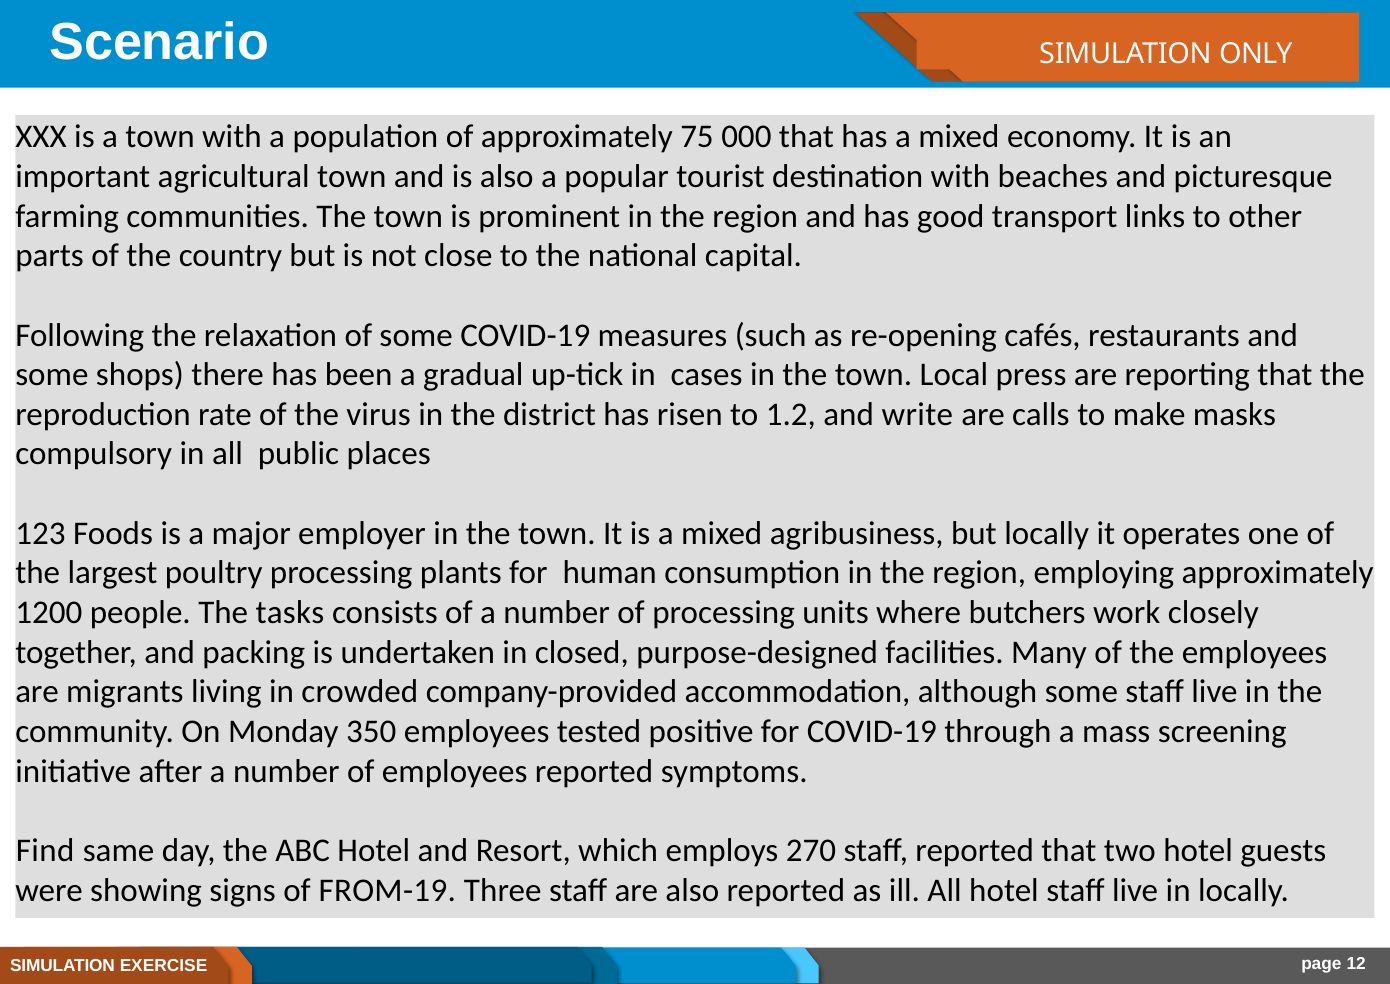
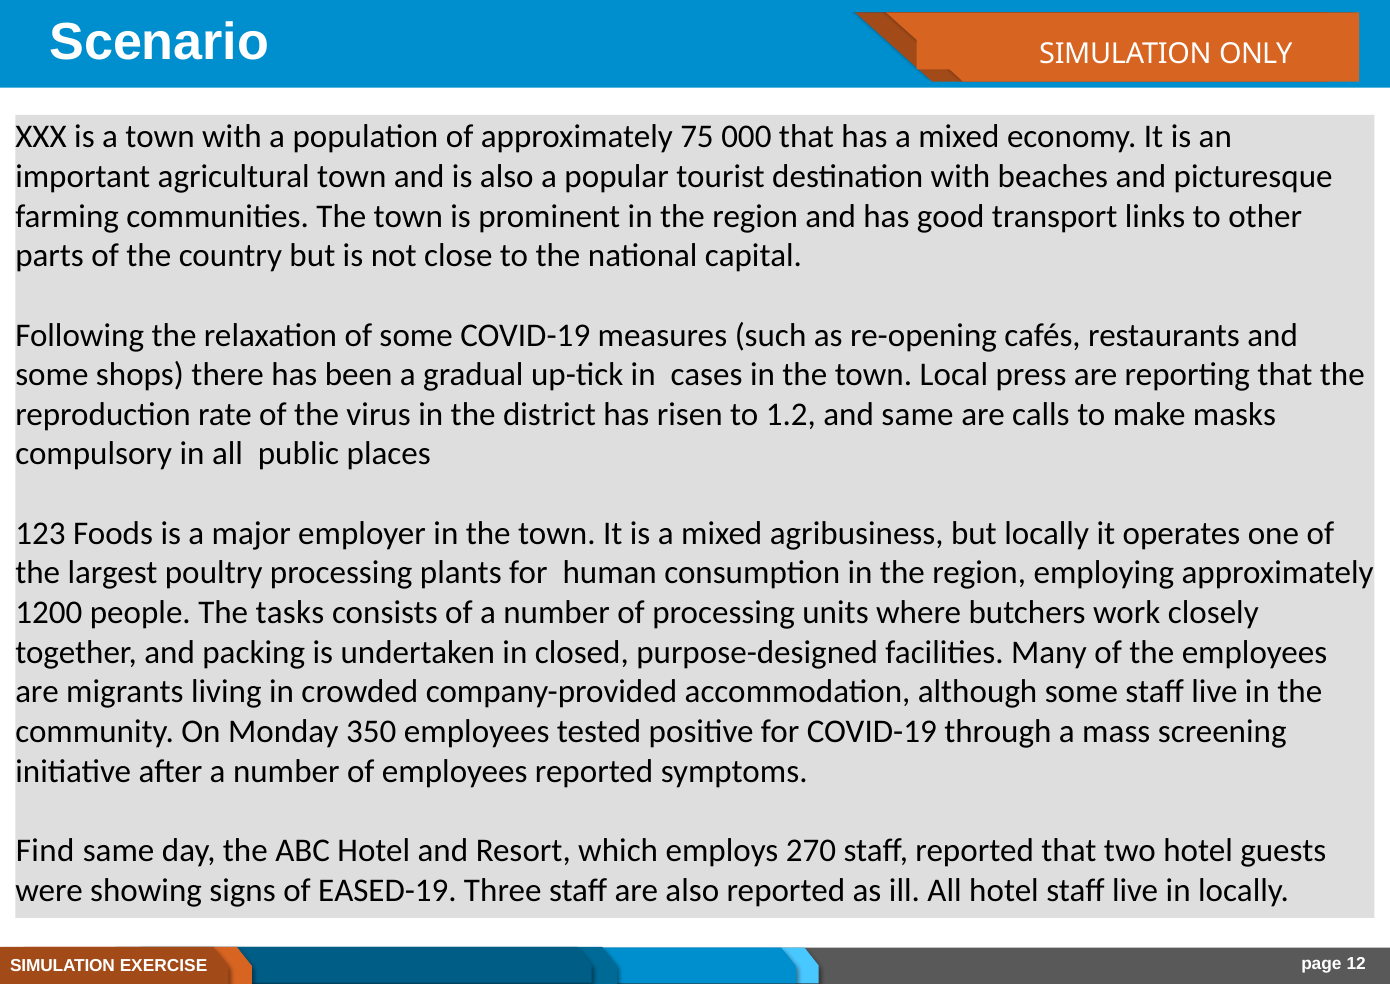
and write: write -> same (918, 414)
FROM-19: FROM-19 -> EASED-19 (387, 890)
